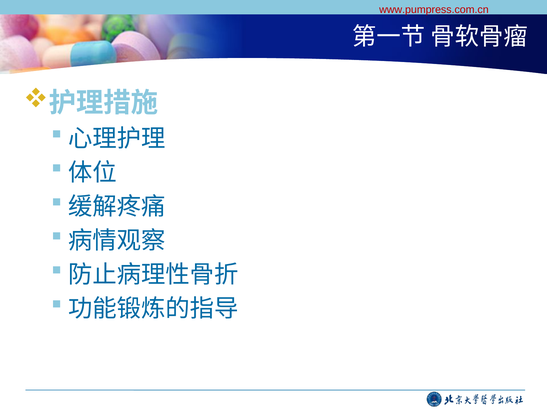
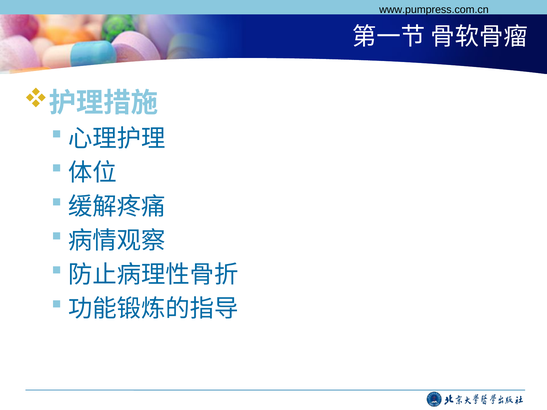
www.pumpress.com.cn colour: red -> black (434, 10)
